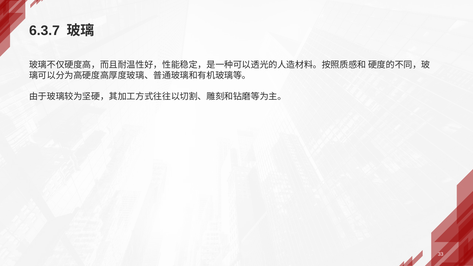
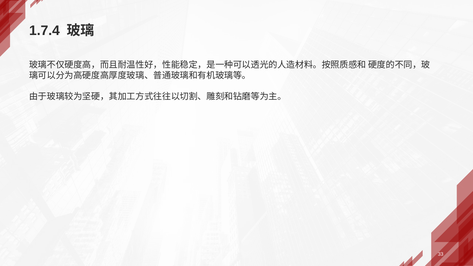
6.3.7: 6.3.7 -> 1.7.4 (44, 31)
